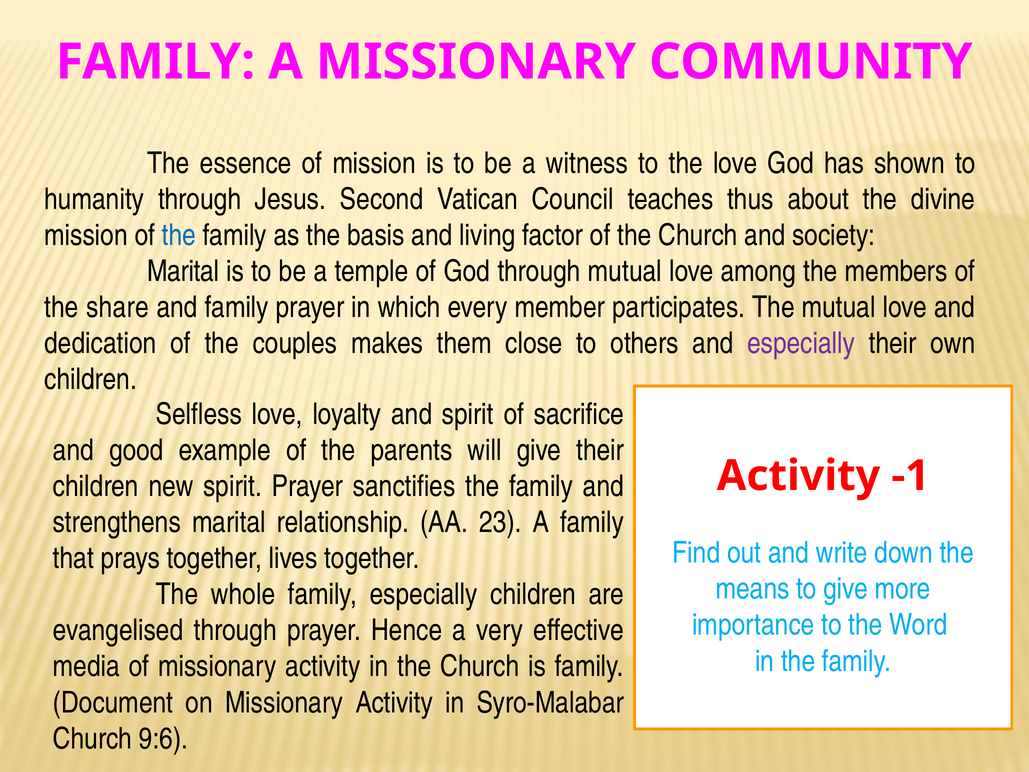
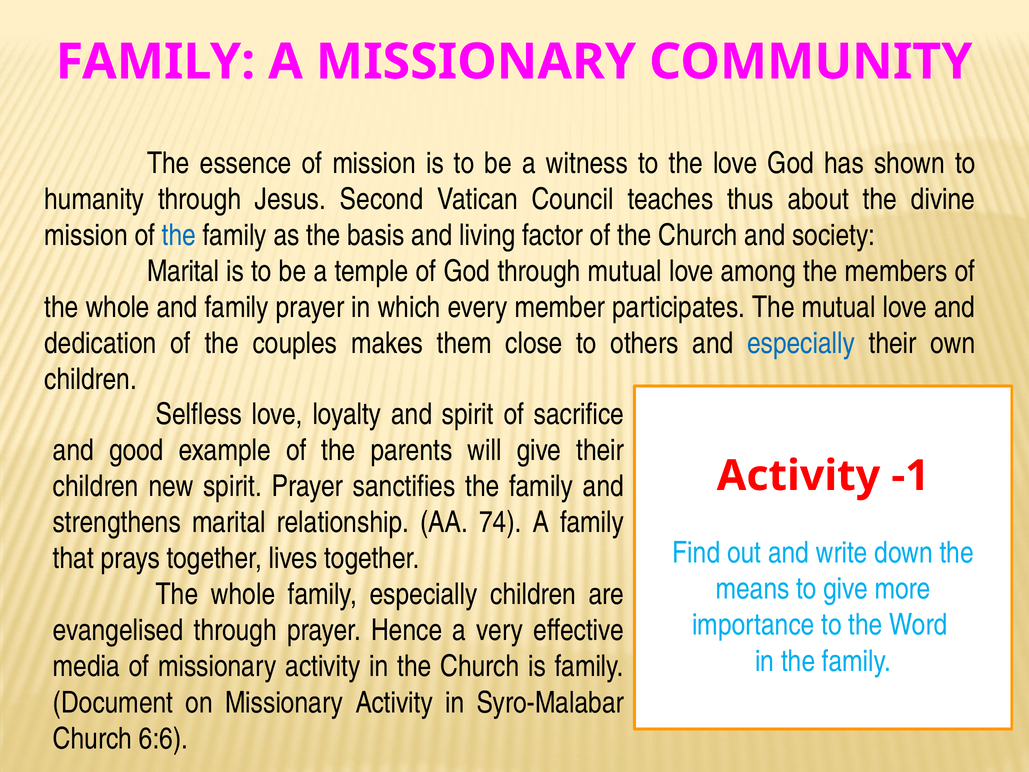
share: share -> whole (118, 307)
especially colour: purple -> blue (801, 343)
23: 23 -> 74 (500, 522)
9:6: 9:6 -> 6:6 (164, 738)
